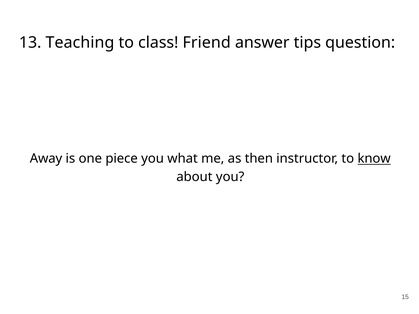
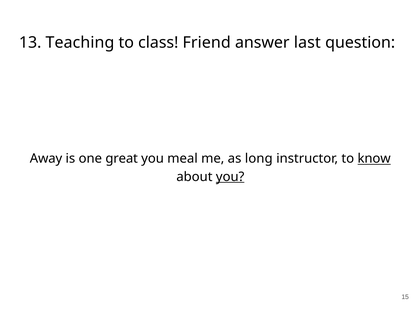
tips: tips -> last (307, 43)
piece: piece -> great (122, 159)
what: what -> meal (183, 159)
then: then -> long (259, 159)
you underline: none -> present (230, 177)
